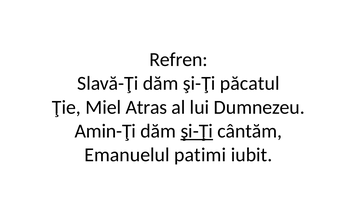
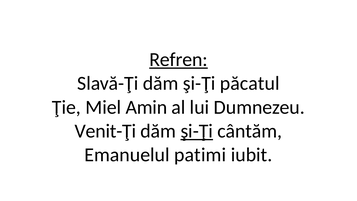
Refren underline: none -> present (179, 60)
Atras: Atras -> Amin (146, 107)
Amin-Ţi: Amin-Ţi -> Venit-Ţi (105, 131)
